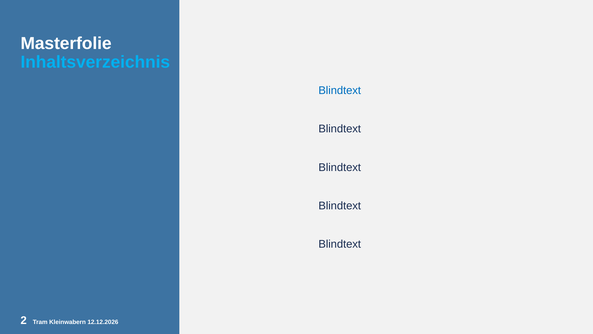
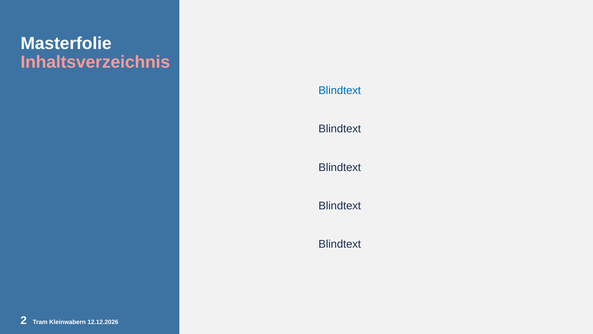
Inhaltsverzeichnis colour: light blue -> pink (95, 62)
